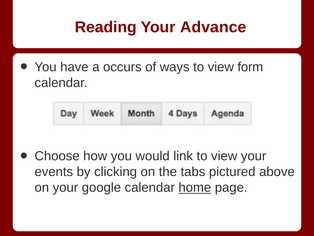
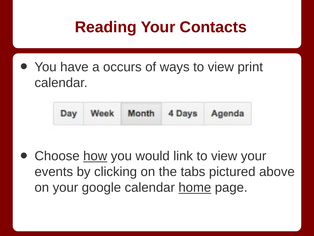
Advance: Advance -> Contacts (213, 27)
form: form -> print (250, 67)
how underline: none -> present (95, 156)
